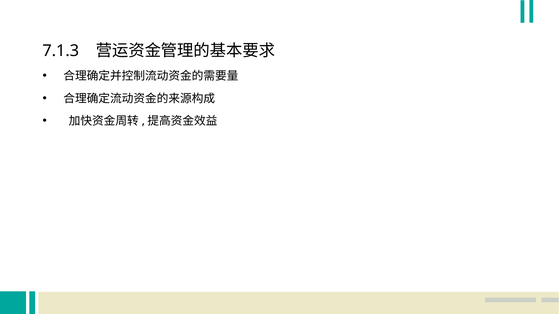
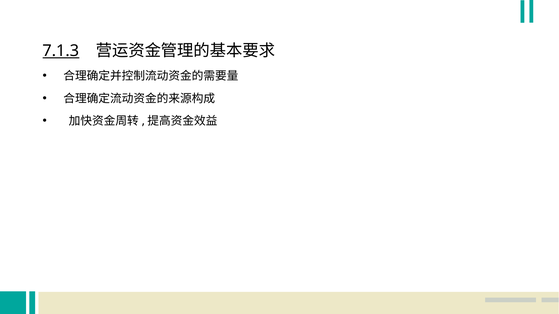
7.1.3 underline: none -> present (61, 51)
